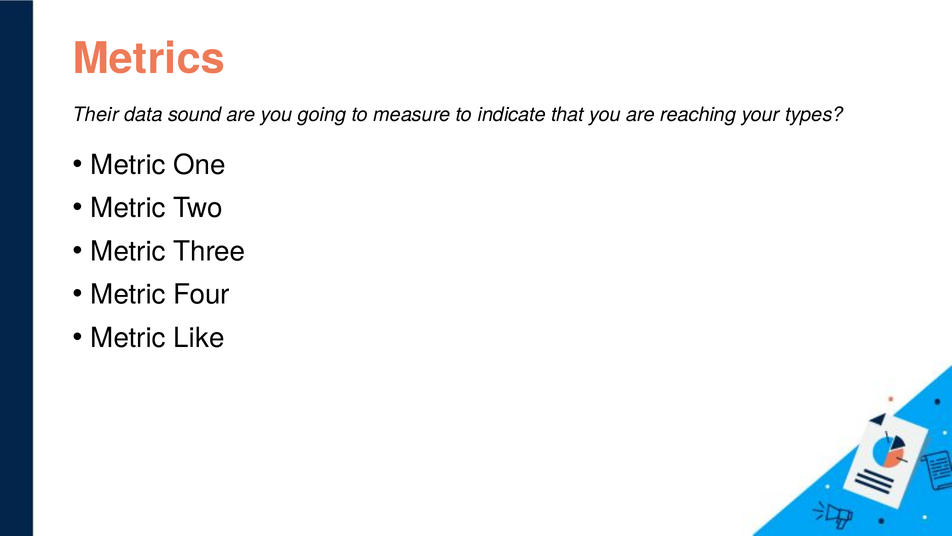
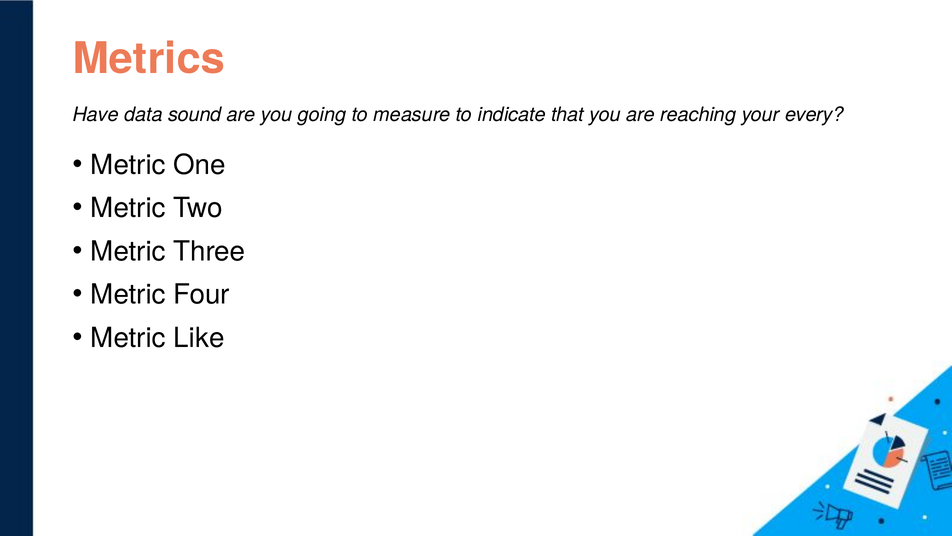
Their: Their -> Have (96, 114)
types: types -> every (814, 114)
